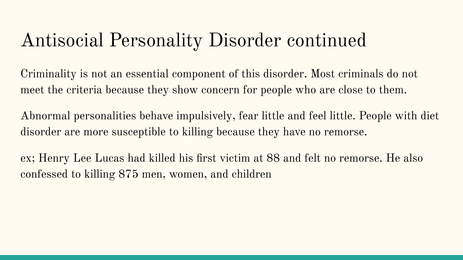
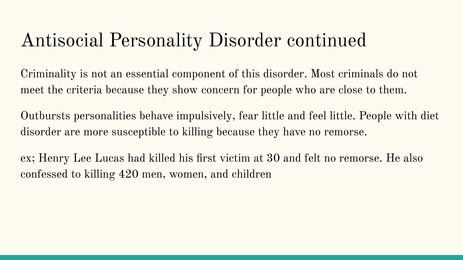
Abnormal: Abnormal -> Outbursts (45, 116)
88: 88 -> 30 (273, 158)
875: 875 -> 420 (129, 174)
